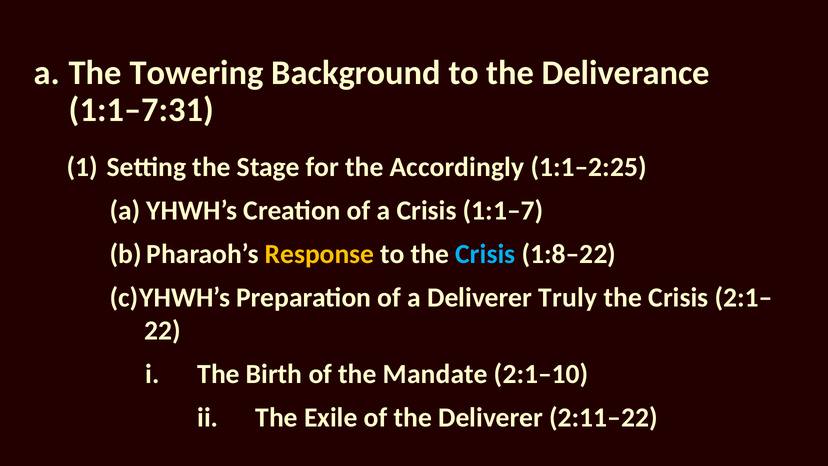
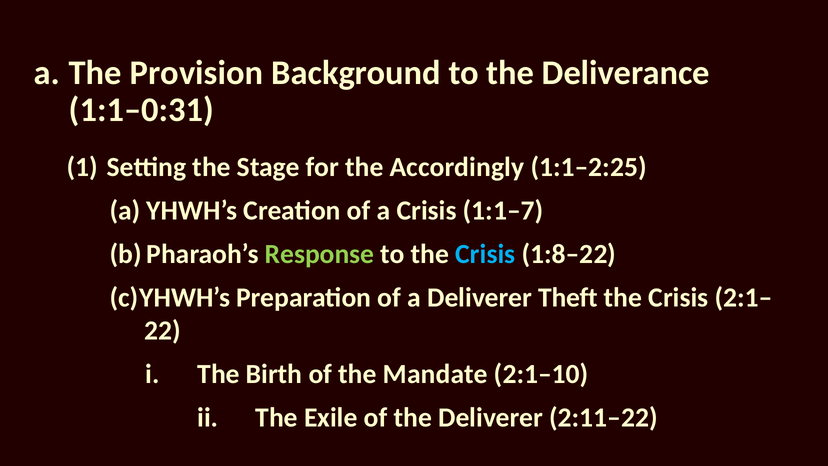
Towering: Towering -> Provision (197, 73)
1:1–7:31: 1:1–7:31 -> 1:1–0:31 (141, 110)
Response colour: yellow -> light green (320, 254)
Truly: Truly -> Theft (568, 297)
